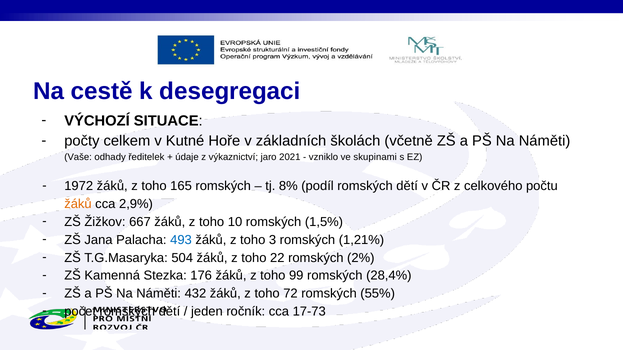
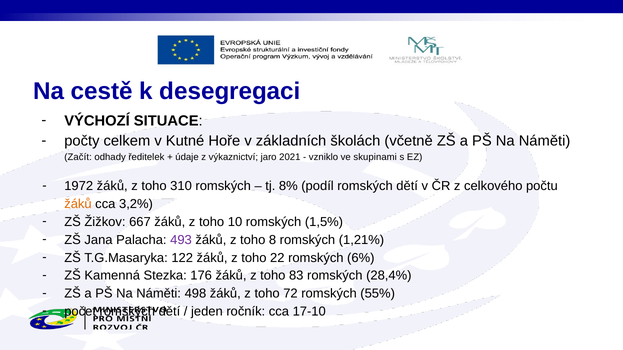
Vaše: Vaše -> Začít (78, 157)
165: 165 -> 310 (181, 186)
2,9%: 2,9% -> 3,2% (136, 204)
493 colour: blue -> purple (181, 240)
3: 3 -> 8 (273, 240)
504: 504 -> 122 (182, 258)
2%: 2% -> 6% (361, 258)
99: 99 -> 83 (296, 276)
432: 432 -> 498 (195, 294)
17-73: 17-73 -> 17-10 (309, 312)
